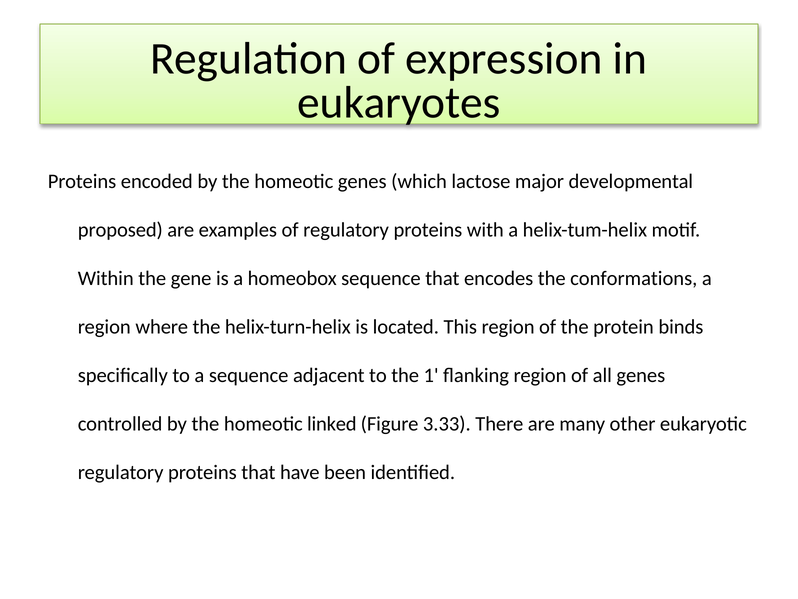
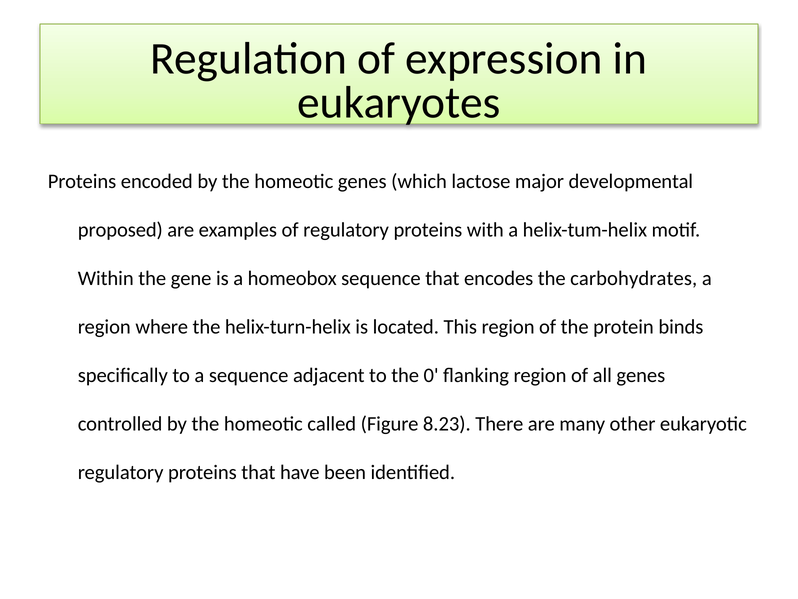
conformations: conformations -> carbohydrates (634, 278)
1: 1 -> 0 (431, 375)
linked: linked -> called (332, 423)
3.33: 3.33 -> 8.23 (447, 423)
